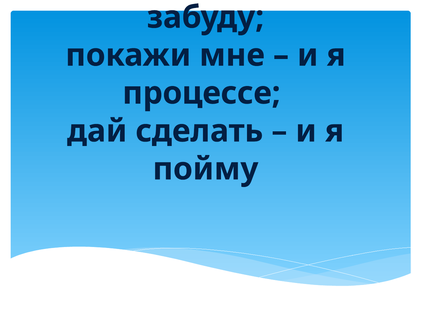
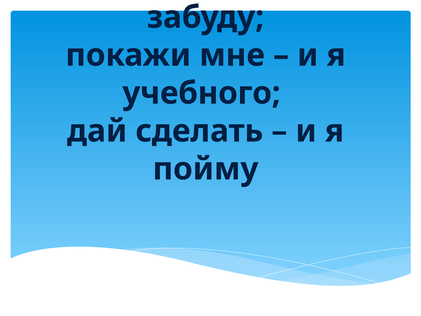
процессе: процессе -> учебного (202, 93)
